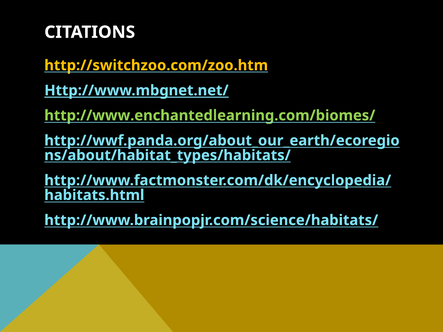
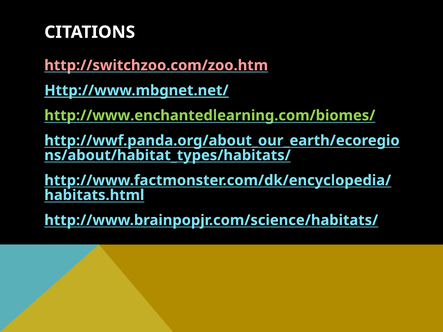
http://switchzoo.com/zoo.htm colour: yellow -> pink (156, 65)
